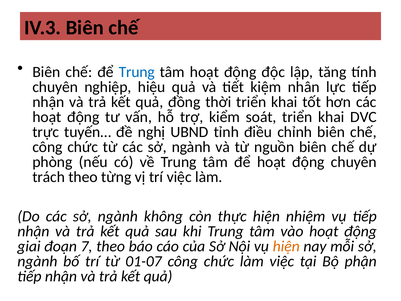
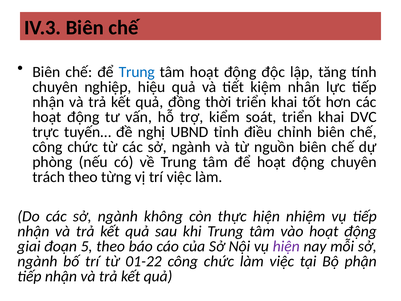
7: 7 -> 5 (87, 246)
hiện colour: orange -> purple (286, 246)
01-07: 01-07 -> 01-22 (144, 261)
